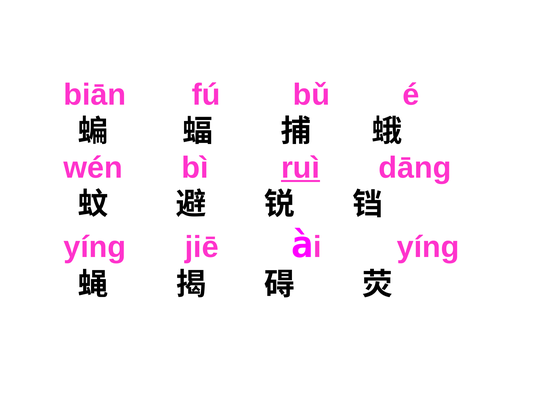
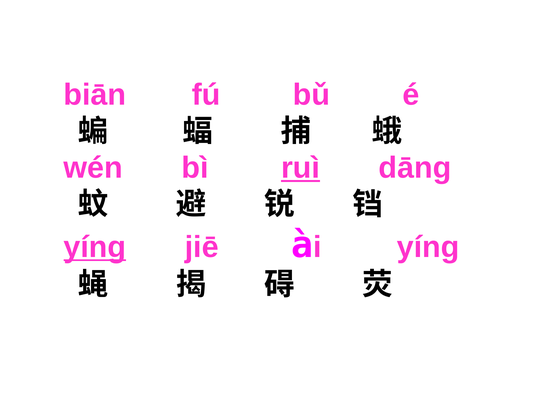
yíng underline: none -> present (95, 247)
